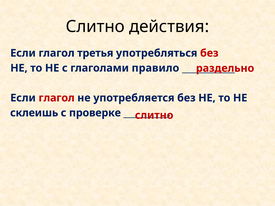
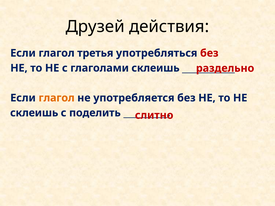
Слитно: Слитно -> Друзей (95, 27)
глаголами правило: правило -> склеишь (156, 68)
глагол colour: red -> orange (57, 98)
проверке: проверке -> поделить (95, 113)
